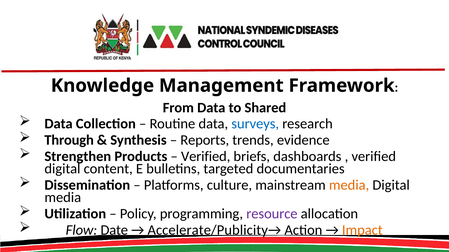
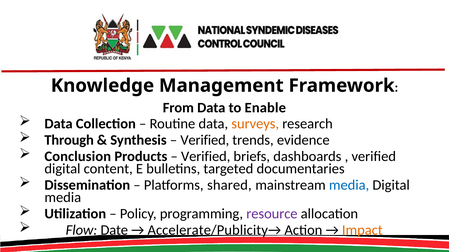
Shared: Shared -> Enable (265, 108)
surveys colour: blue -> orange (255, 124)
Reports: Reports -> Verified (205, 140)
Strengthen: Strengthen -> Conclusion (78, 157)
culture: culture -> shared (229, 185)
media colour: orange -> blue (349, 185)
